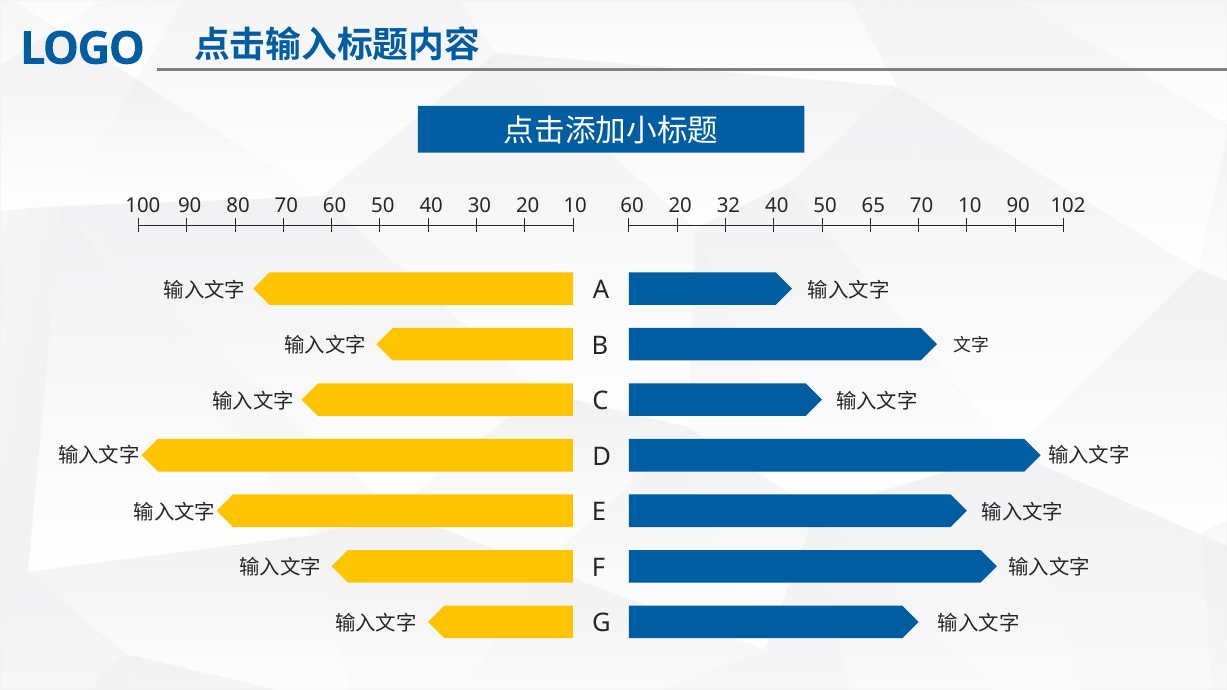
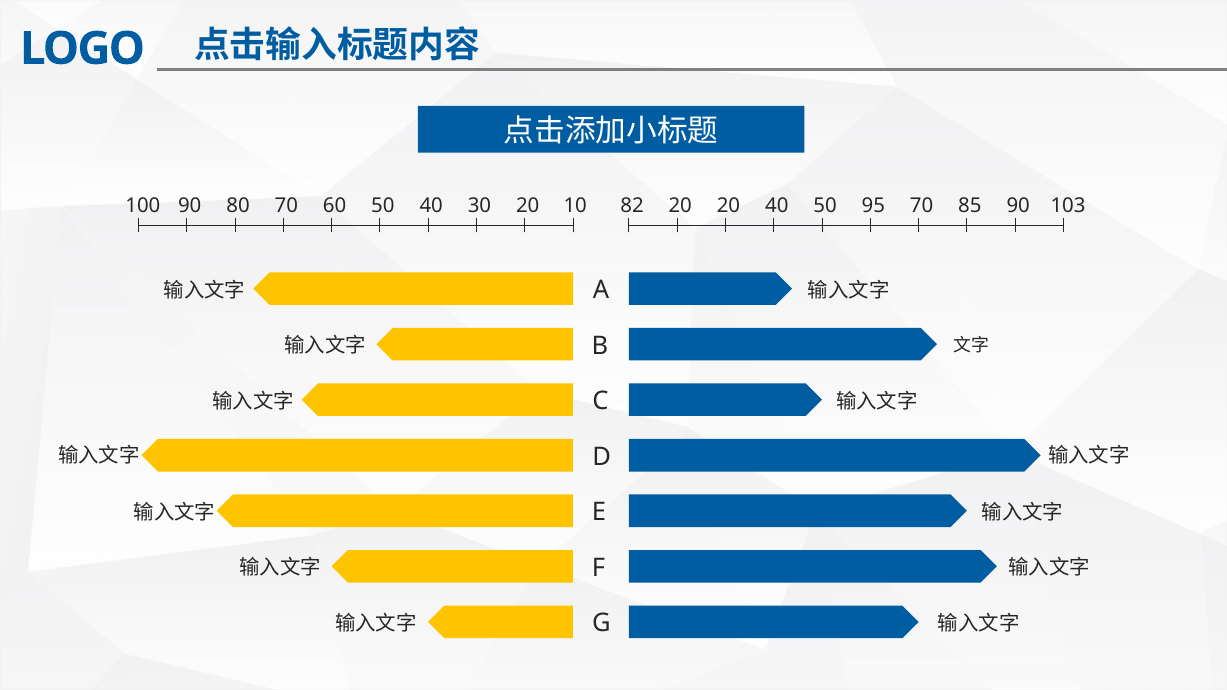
100 60: 60 -> 82 (632, 206)
20 32: 32 -> 20 (728, 206)
65: 65 -> 95 (873, 206)
70 10: 10 -> 85 (970, 206)
102: 102 -> 103 (1068, 206)
